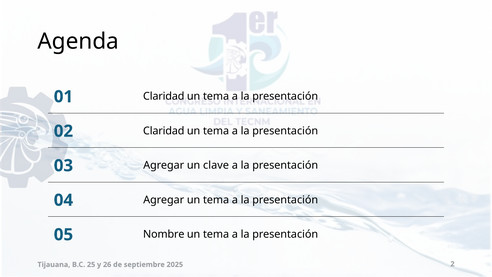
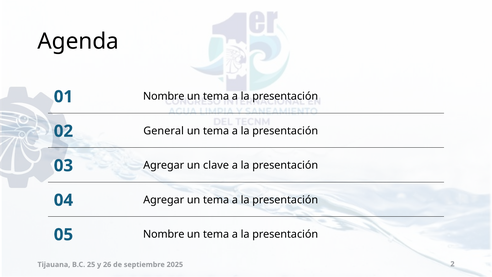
01 Claridad: Claridad -> Nombre (164, 96)
02 Claridad: Claridad -> General (164, 131)
